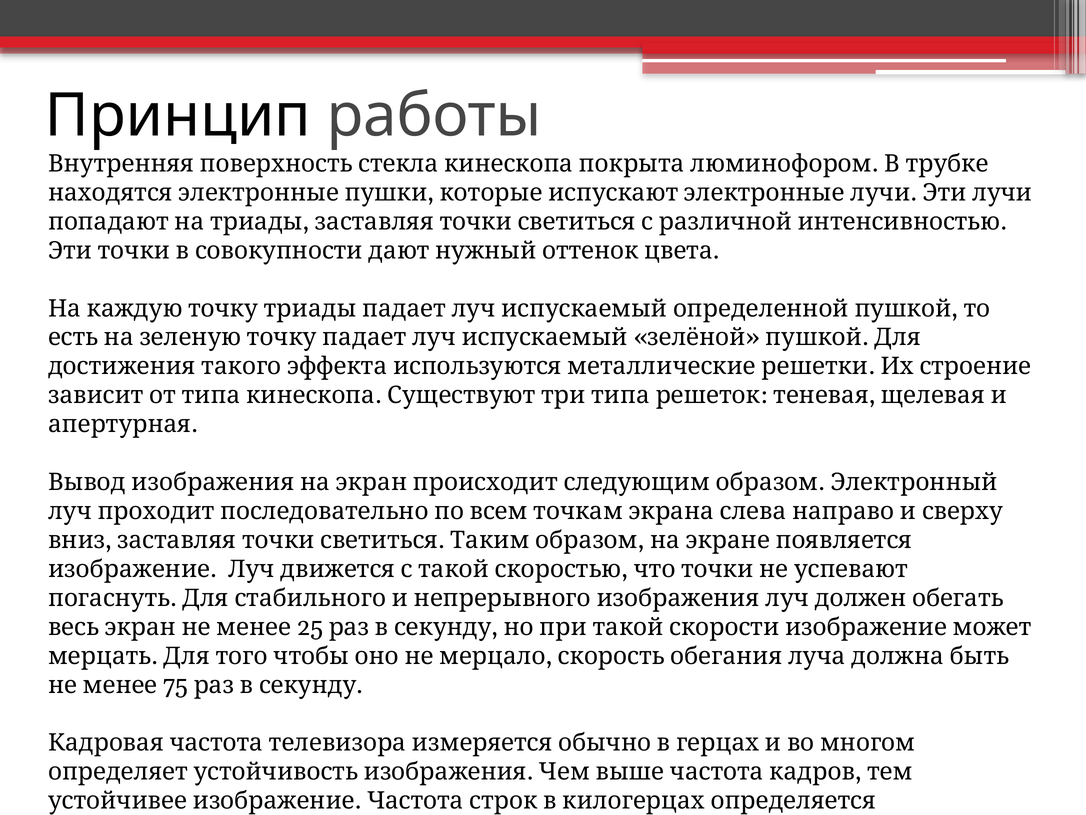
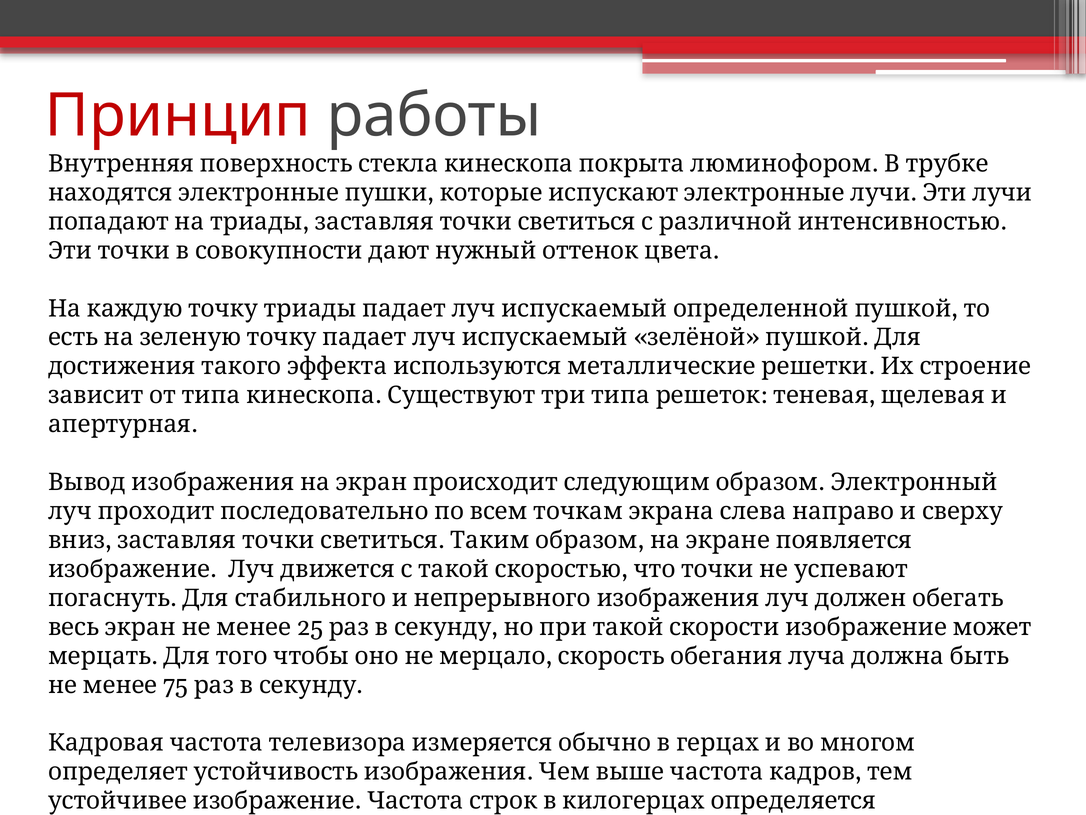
Принцип colour: black -> red (178, 116)
